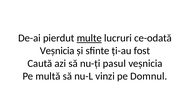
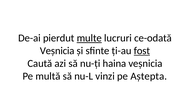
fost underline: none -> present (142, 51)
pasul: pasul -> haina (114, 63)
Domnul: Domnul -> Aștepta (149, 76)
